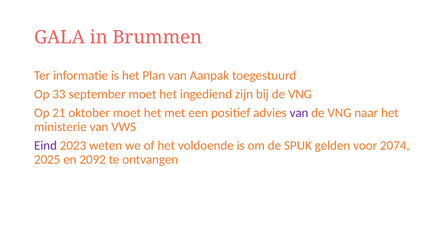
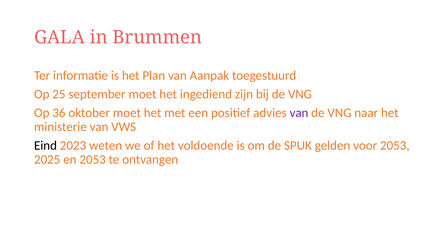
33: 33 -> 25 (59, 94)
21: 21 -> 36 (59, 113)
Eind colour: purple -> black (45, 146)
voor 2074: 2074 -> 2053 (395, 146)
en 2092: 2092 -> 2053 (93, 160)
